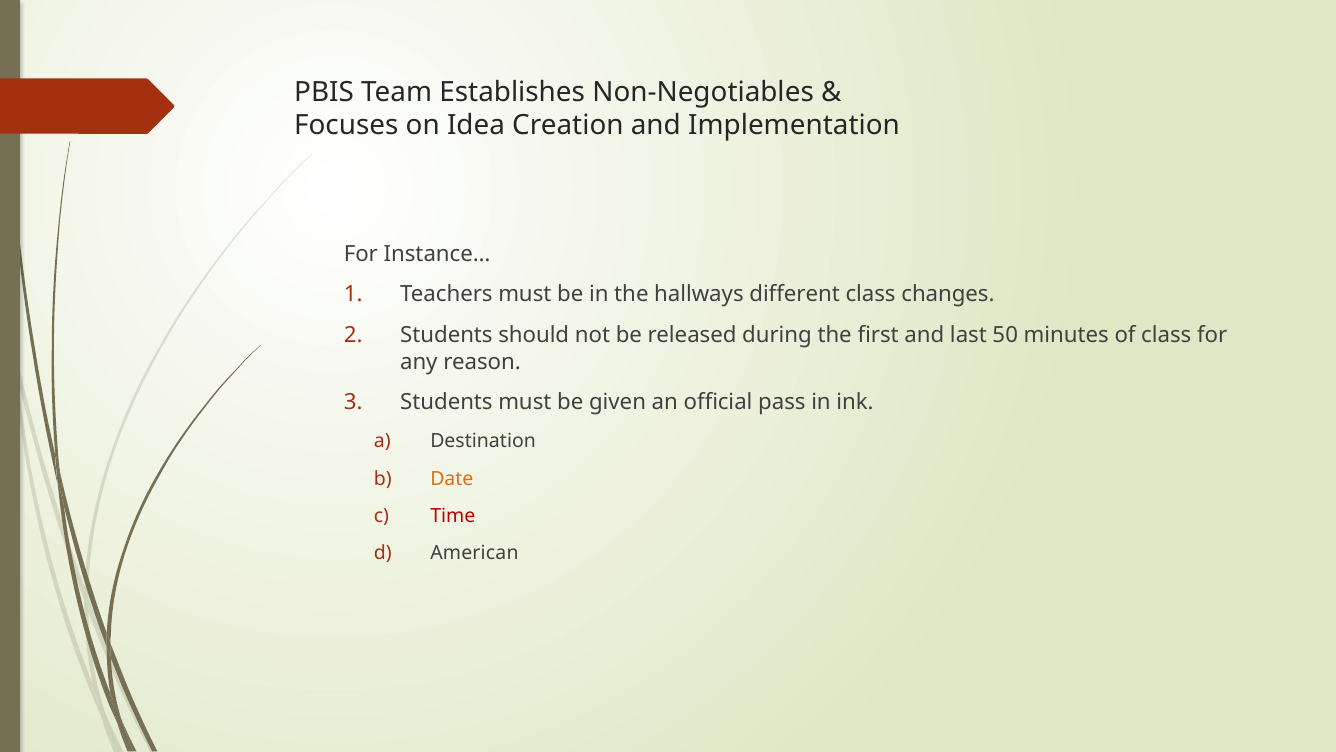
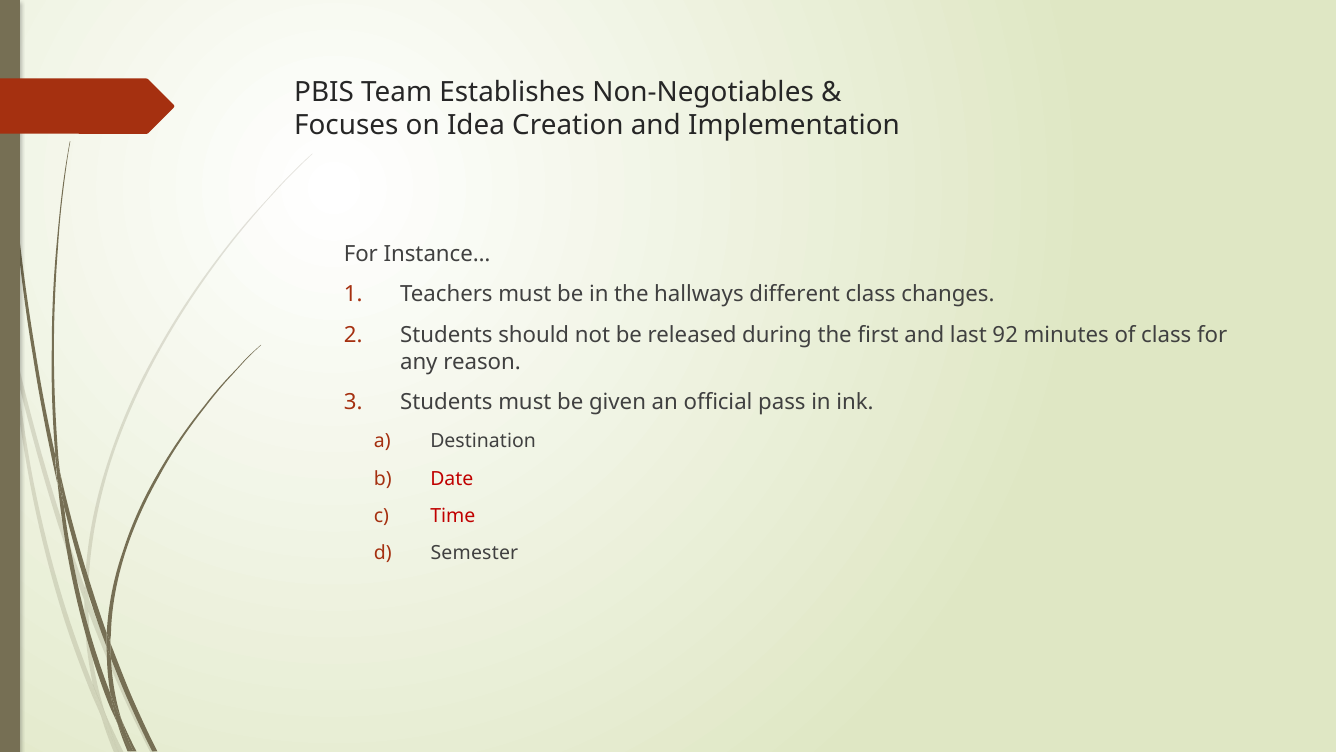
50: 50 -> 92 (1005, 335)
Date colour: orange -> red (452, 478)
American: American -> Semester (474, 553)
